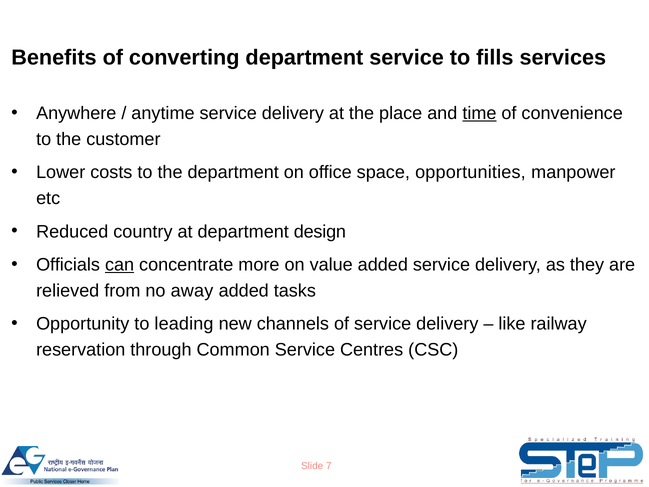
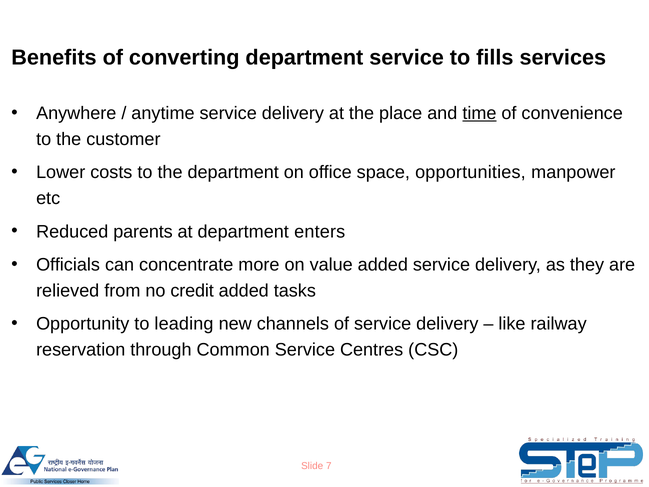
country: country -> parents (143, 231)
design: design -> enters (320, 231)
can underline: present -> none (120, 265)
away: away -> credit (192, 291)
